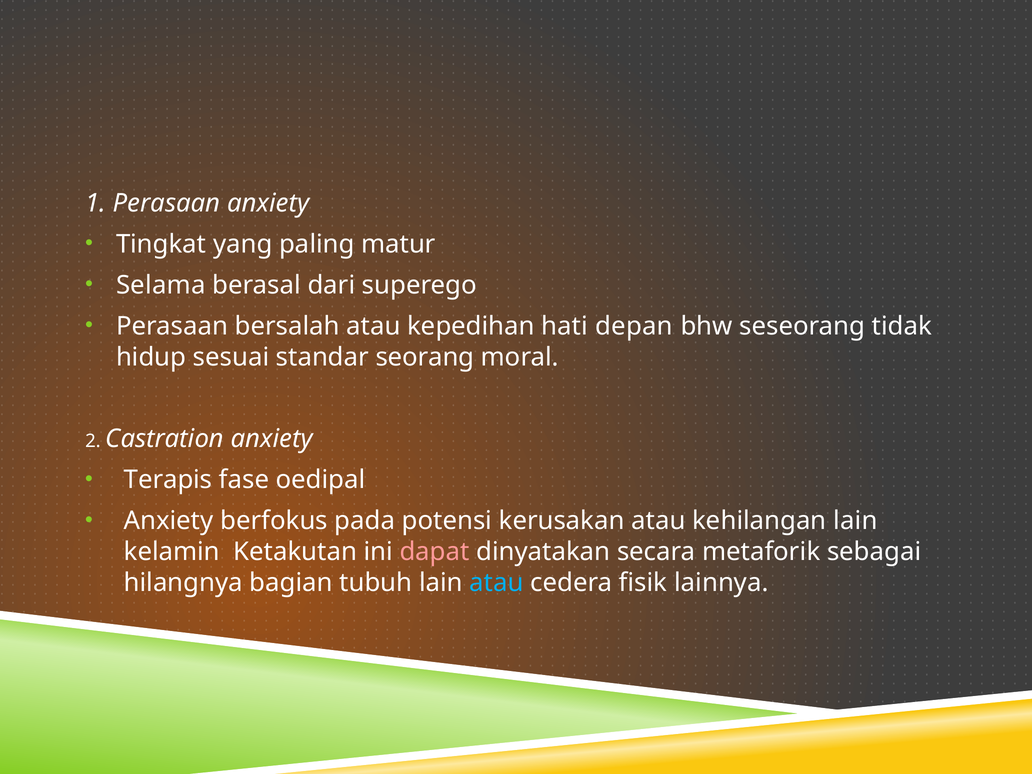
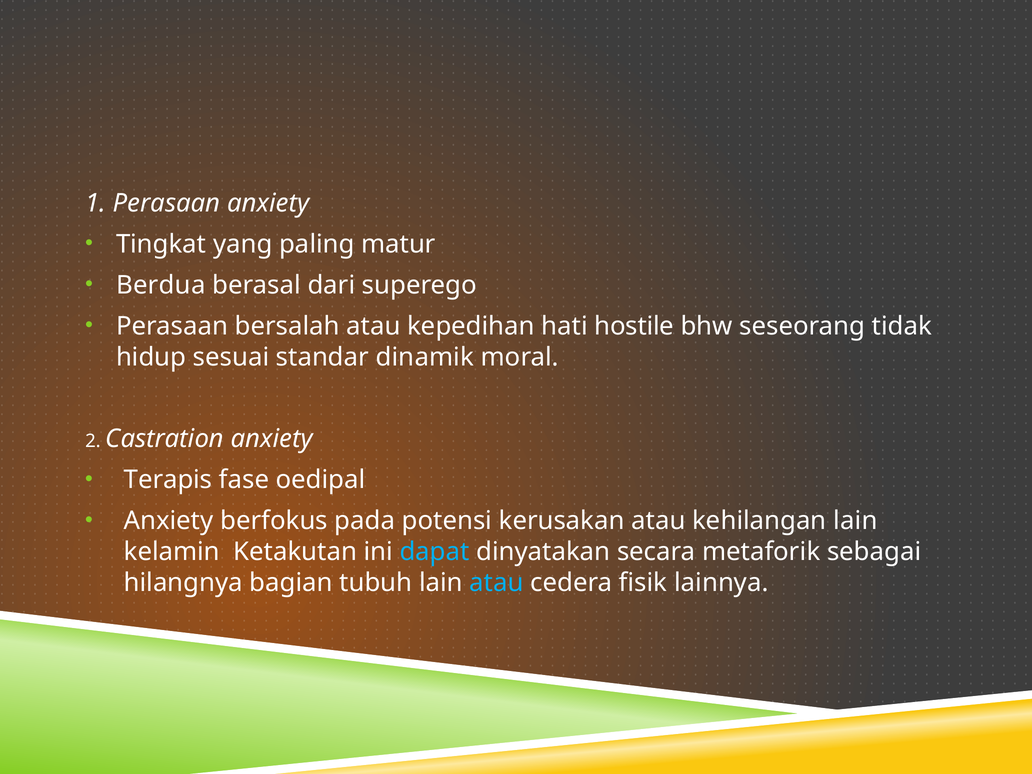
Selama: Selama -> Berdua (161, 285)
depan: depan -> hostile (634, 326)
seorang: seorang -> dinamik (425, 357)
dapat colour: pink -> light blue (435, 552)
